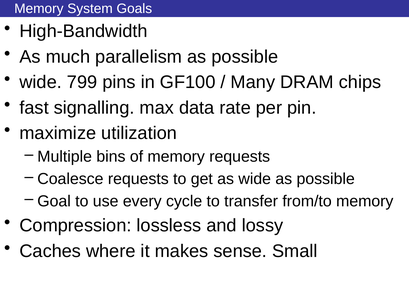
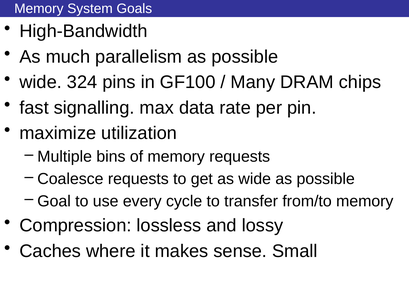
799: 799 -> 324 (82, 82)
